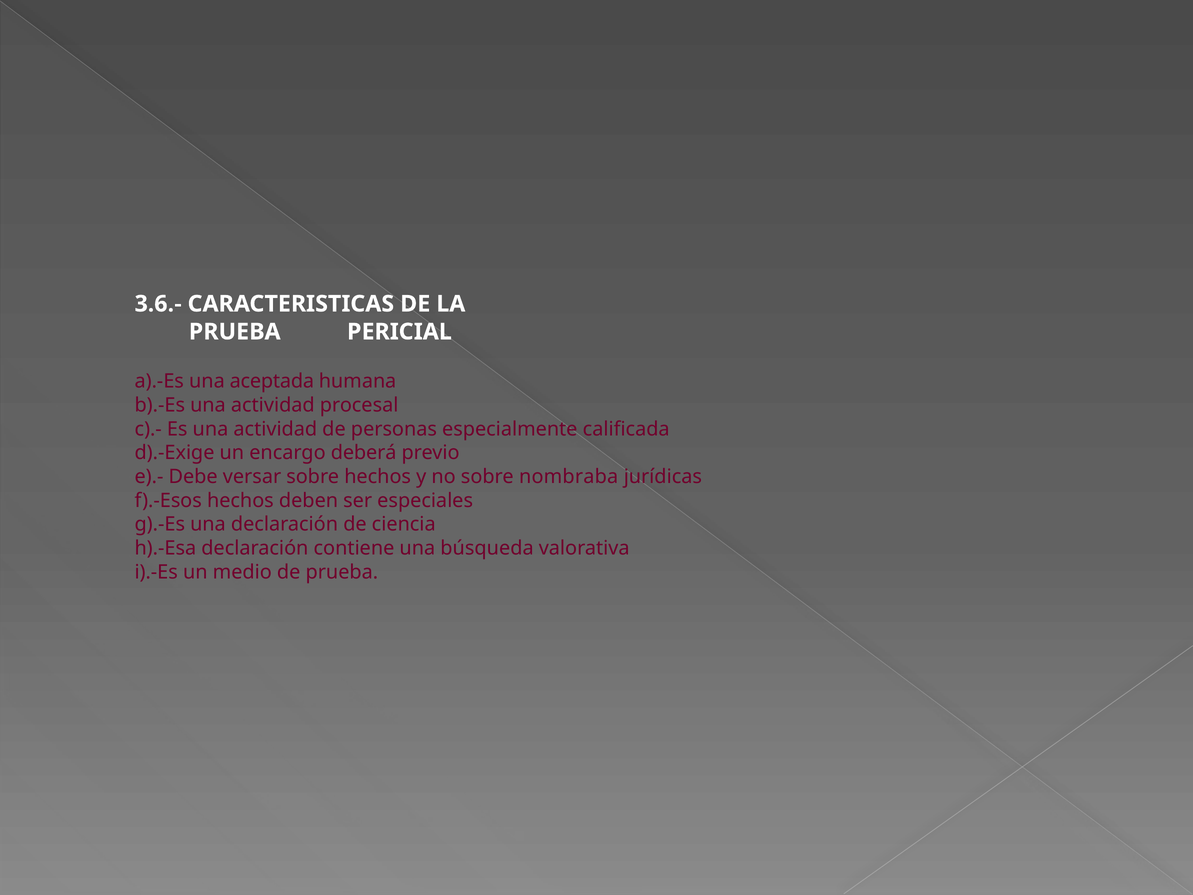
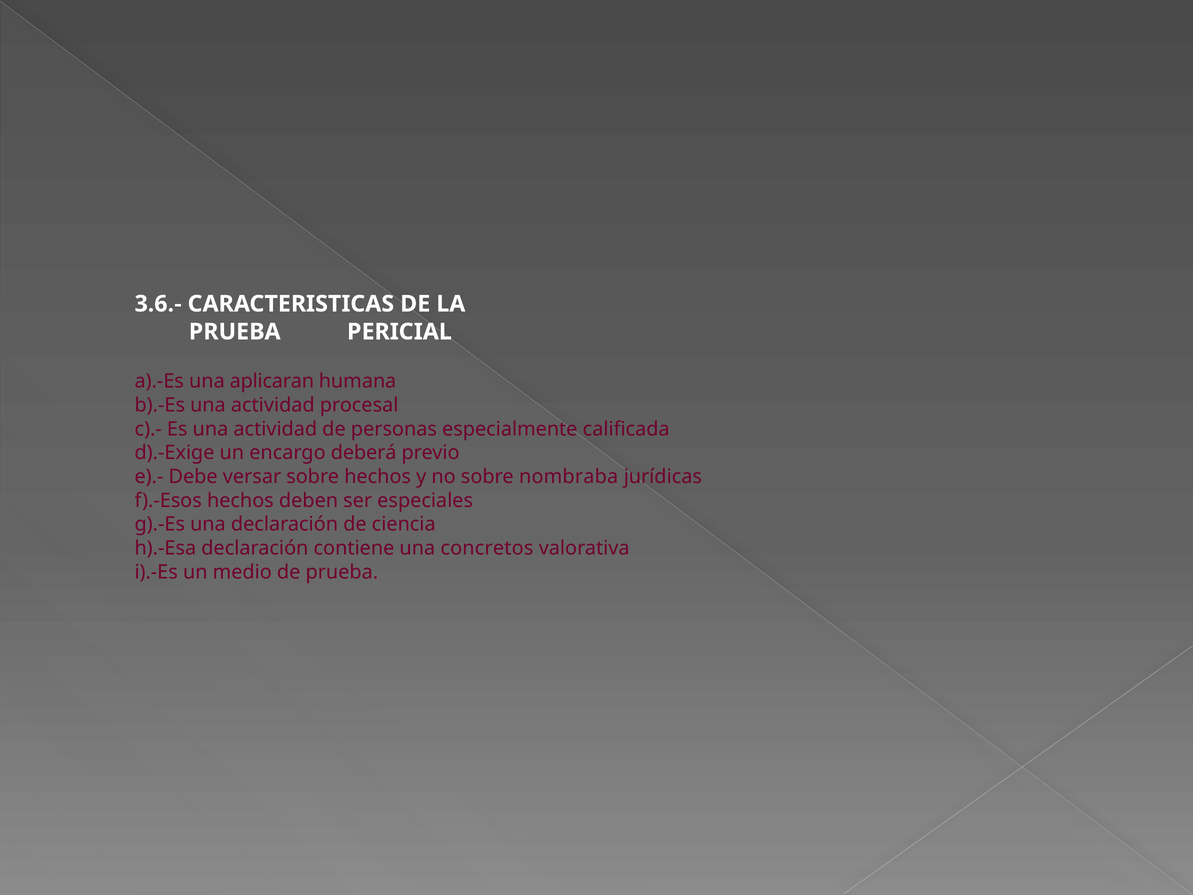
aceptada: aceptada -> aplicaran (272, 381)
búsqueda: búsqueda -> concretos (487, 548)
